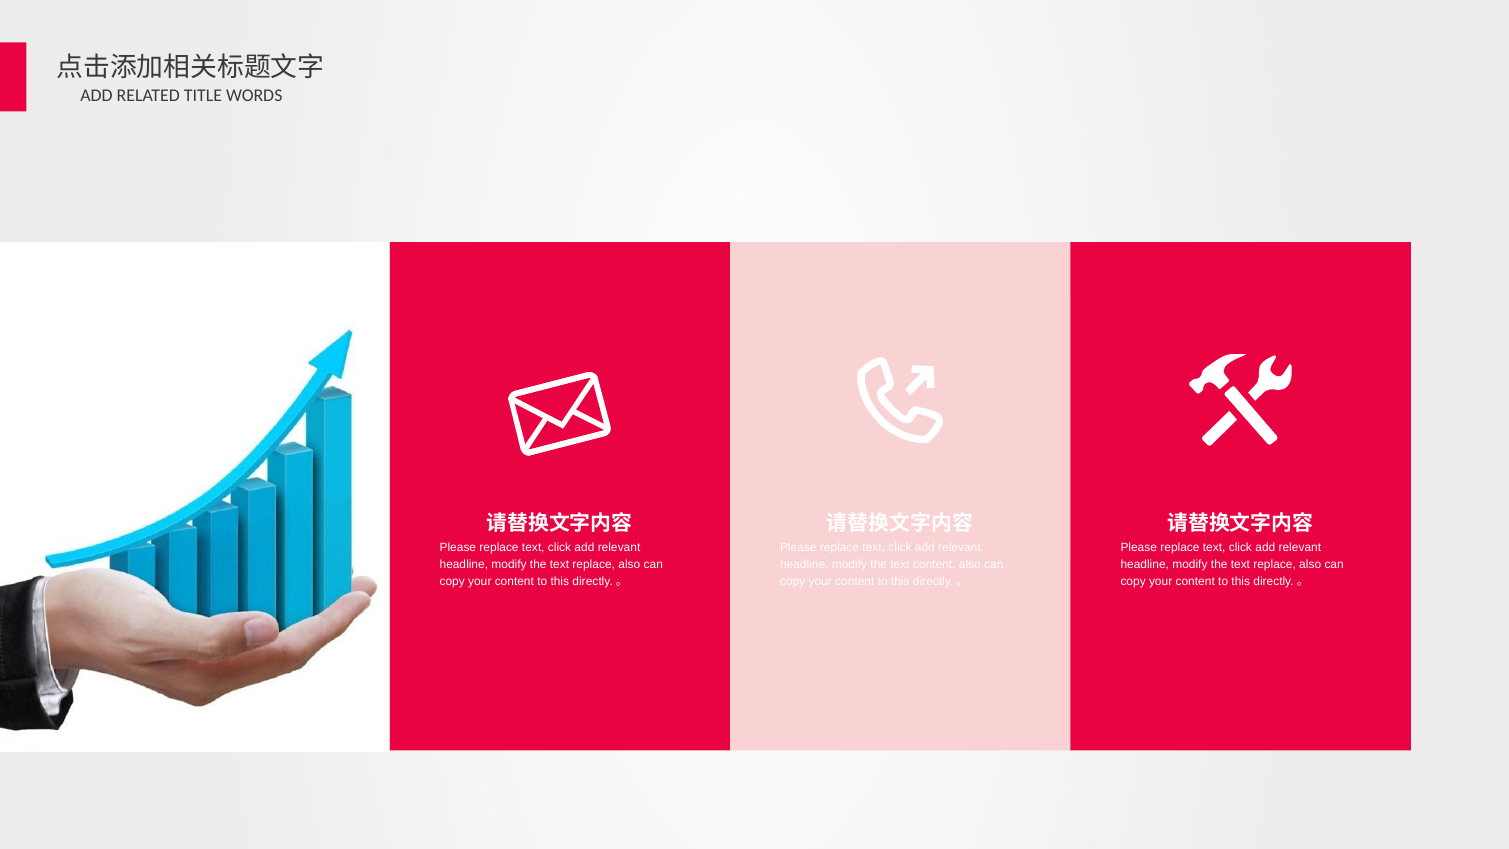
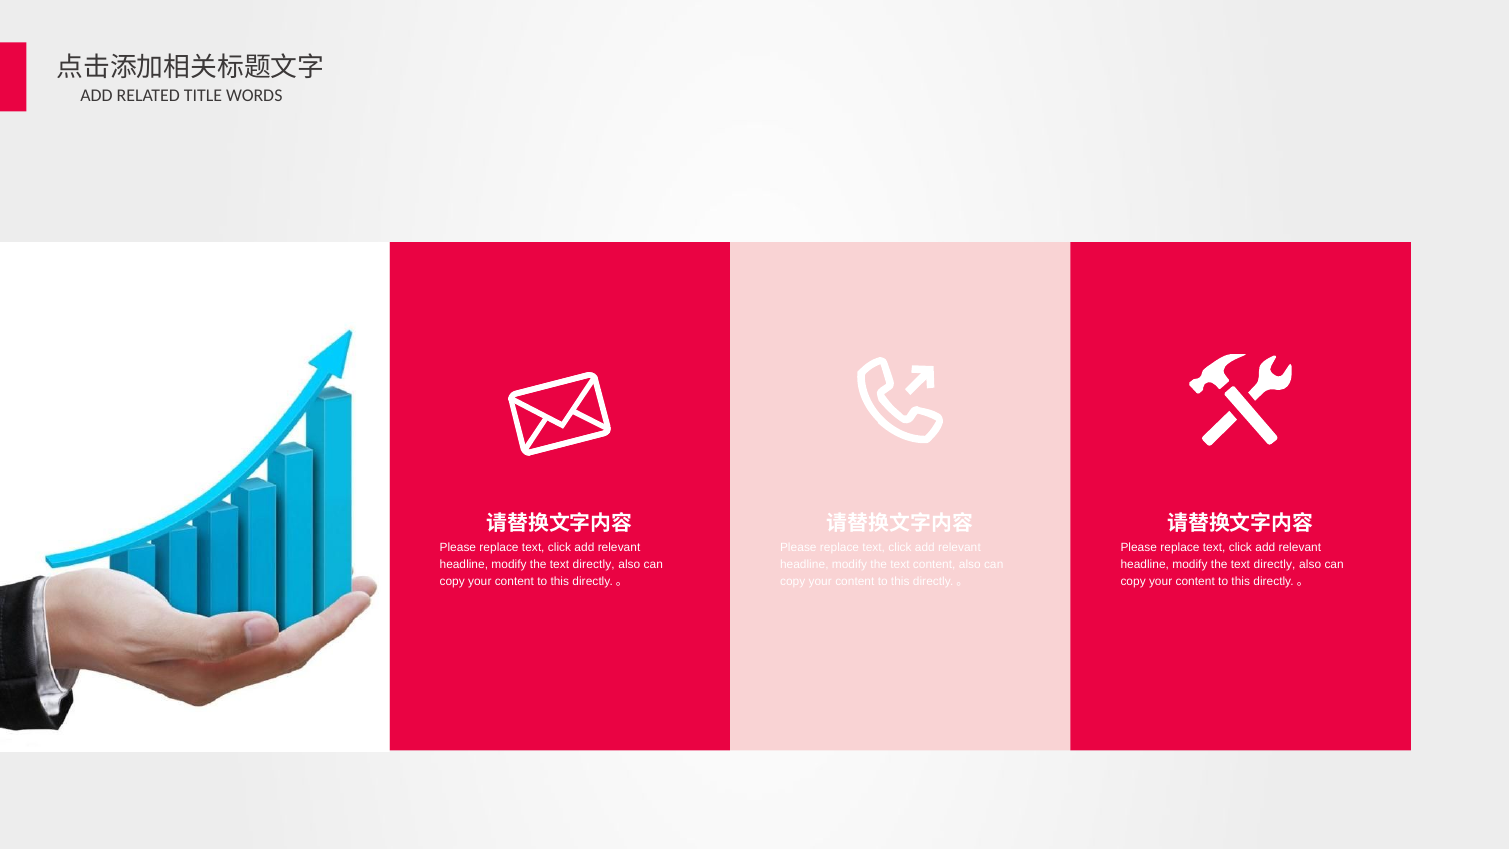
replace: replace -> directly (594, 565)
replace: replace -> directly (1275, 565)
